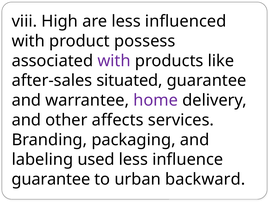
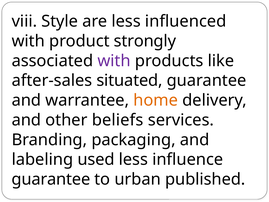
High: High -> Style (60, 21)
possess: possess -> strongly (145, 41)
home colour: purple -> orange (156, 100)
affects: affects -> beliefs (118, 120)
backward: backward -> published (205, 179)
